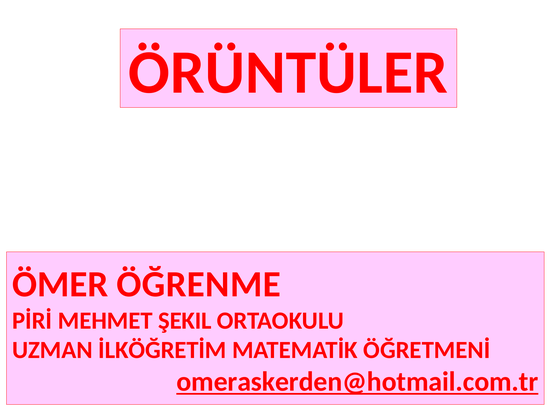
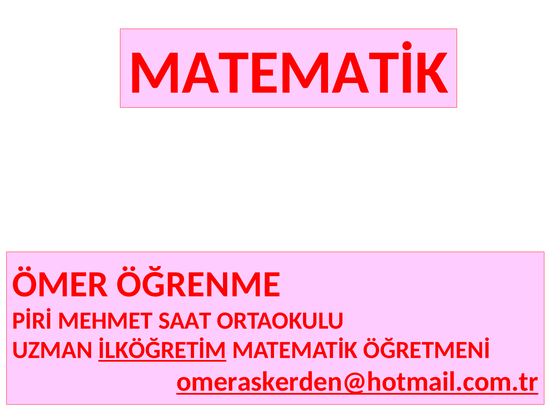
ÖRÜNTÜLER: ÖRÜNTÜLER -> MATEMATİK (288, 73)
ŞEKIL: ŞEKIL -> SAAT (185, 321)
İLKÖĞRETİM underline: none -> present (162, 350)
